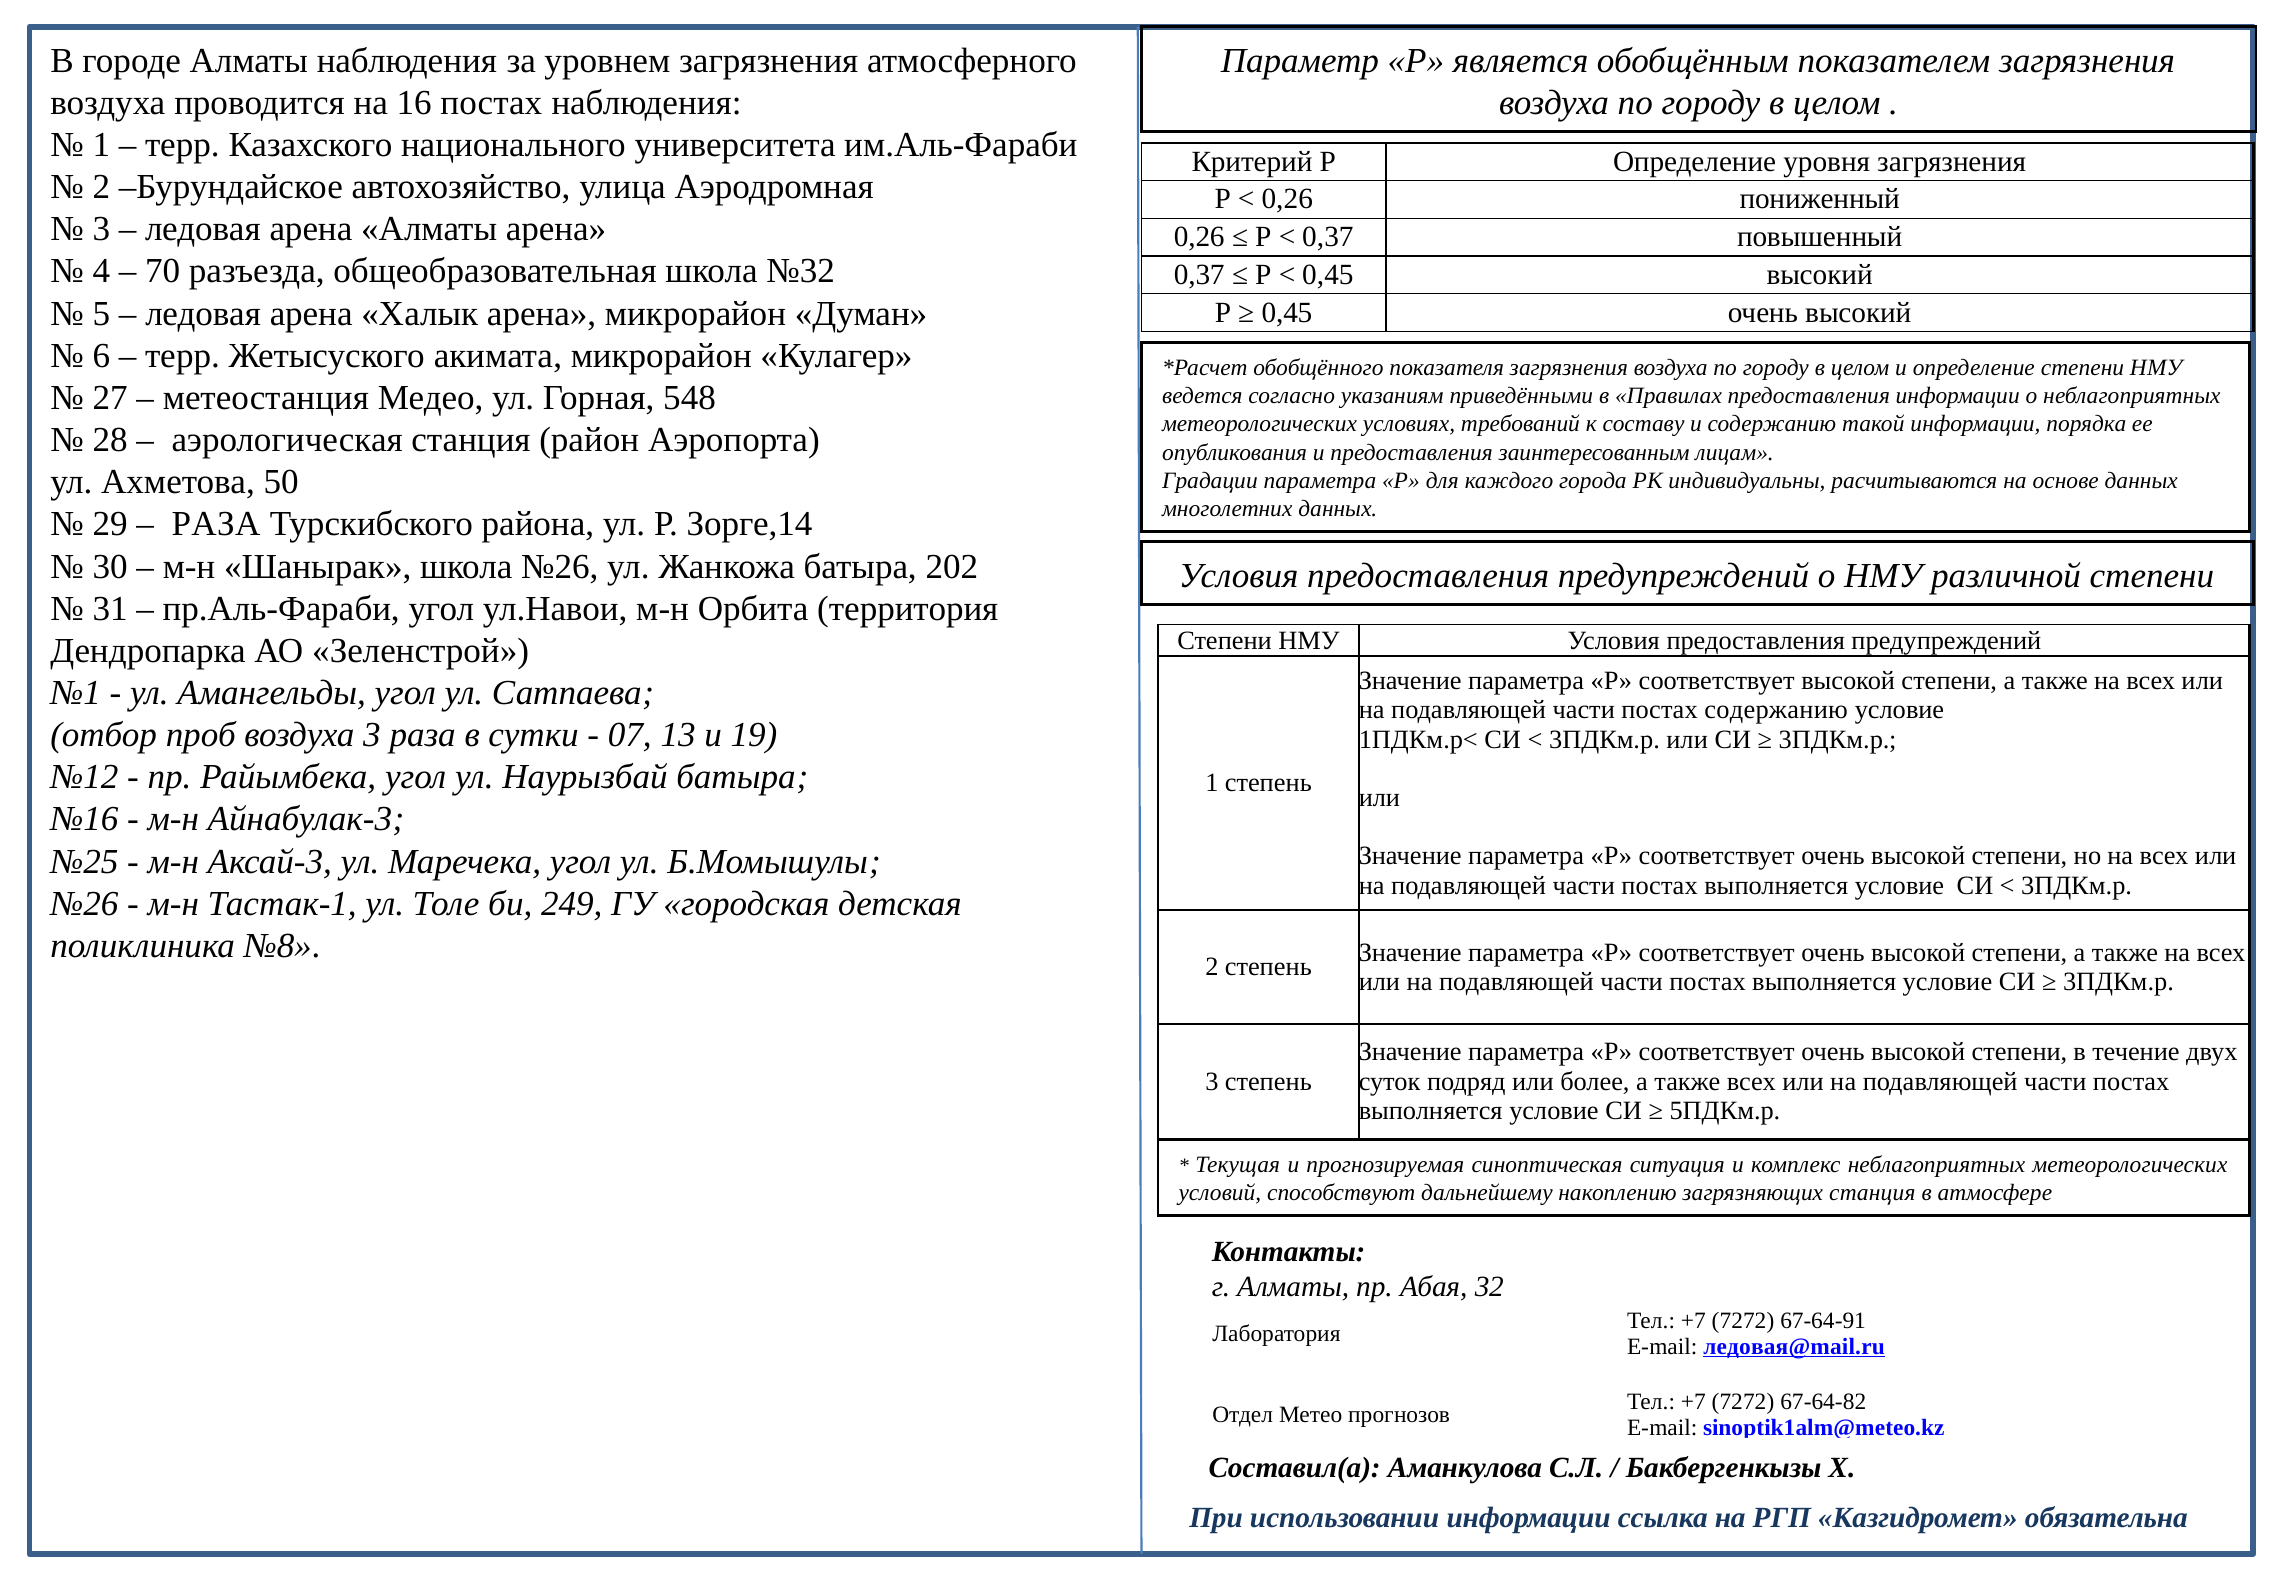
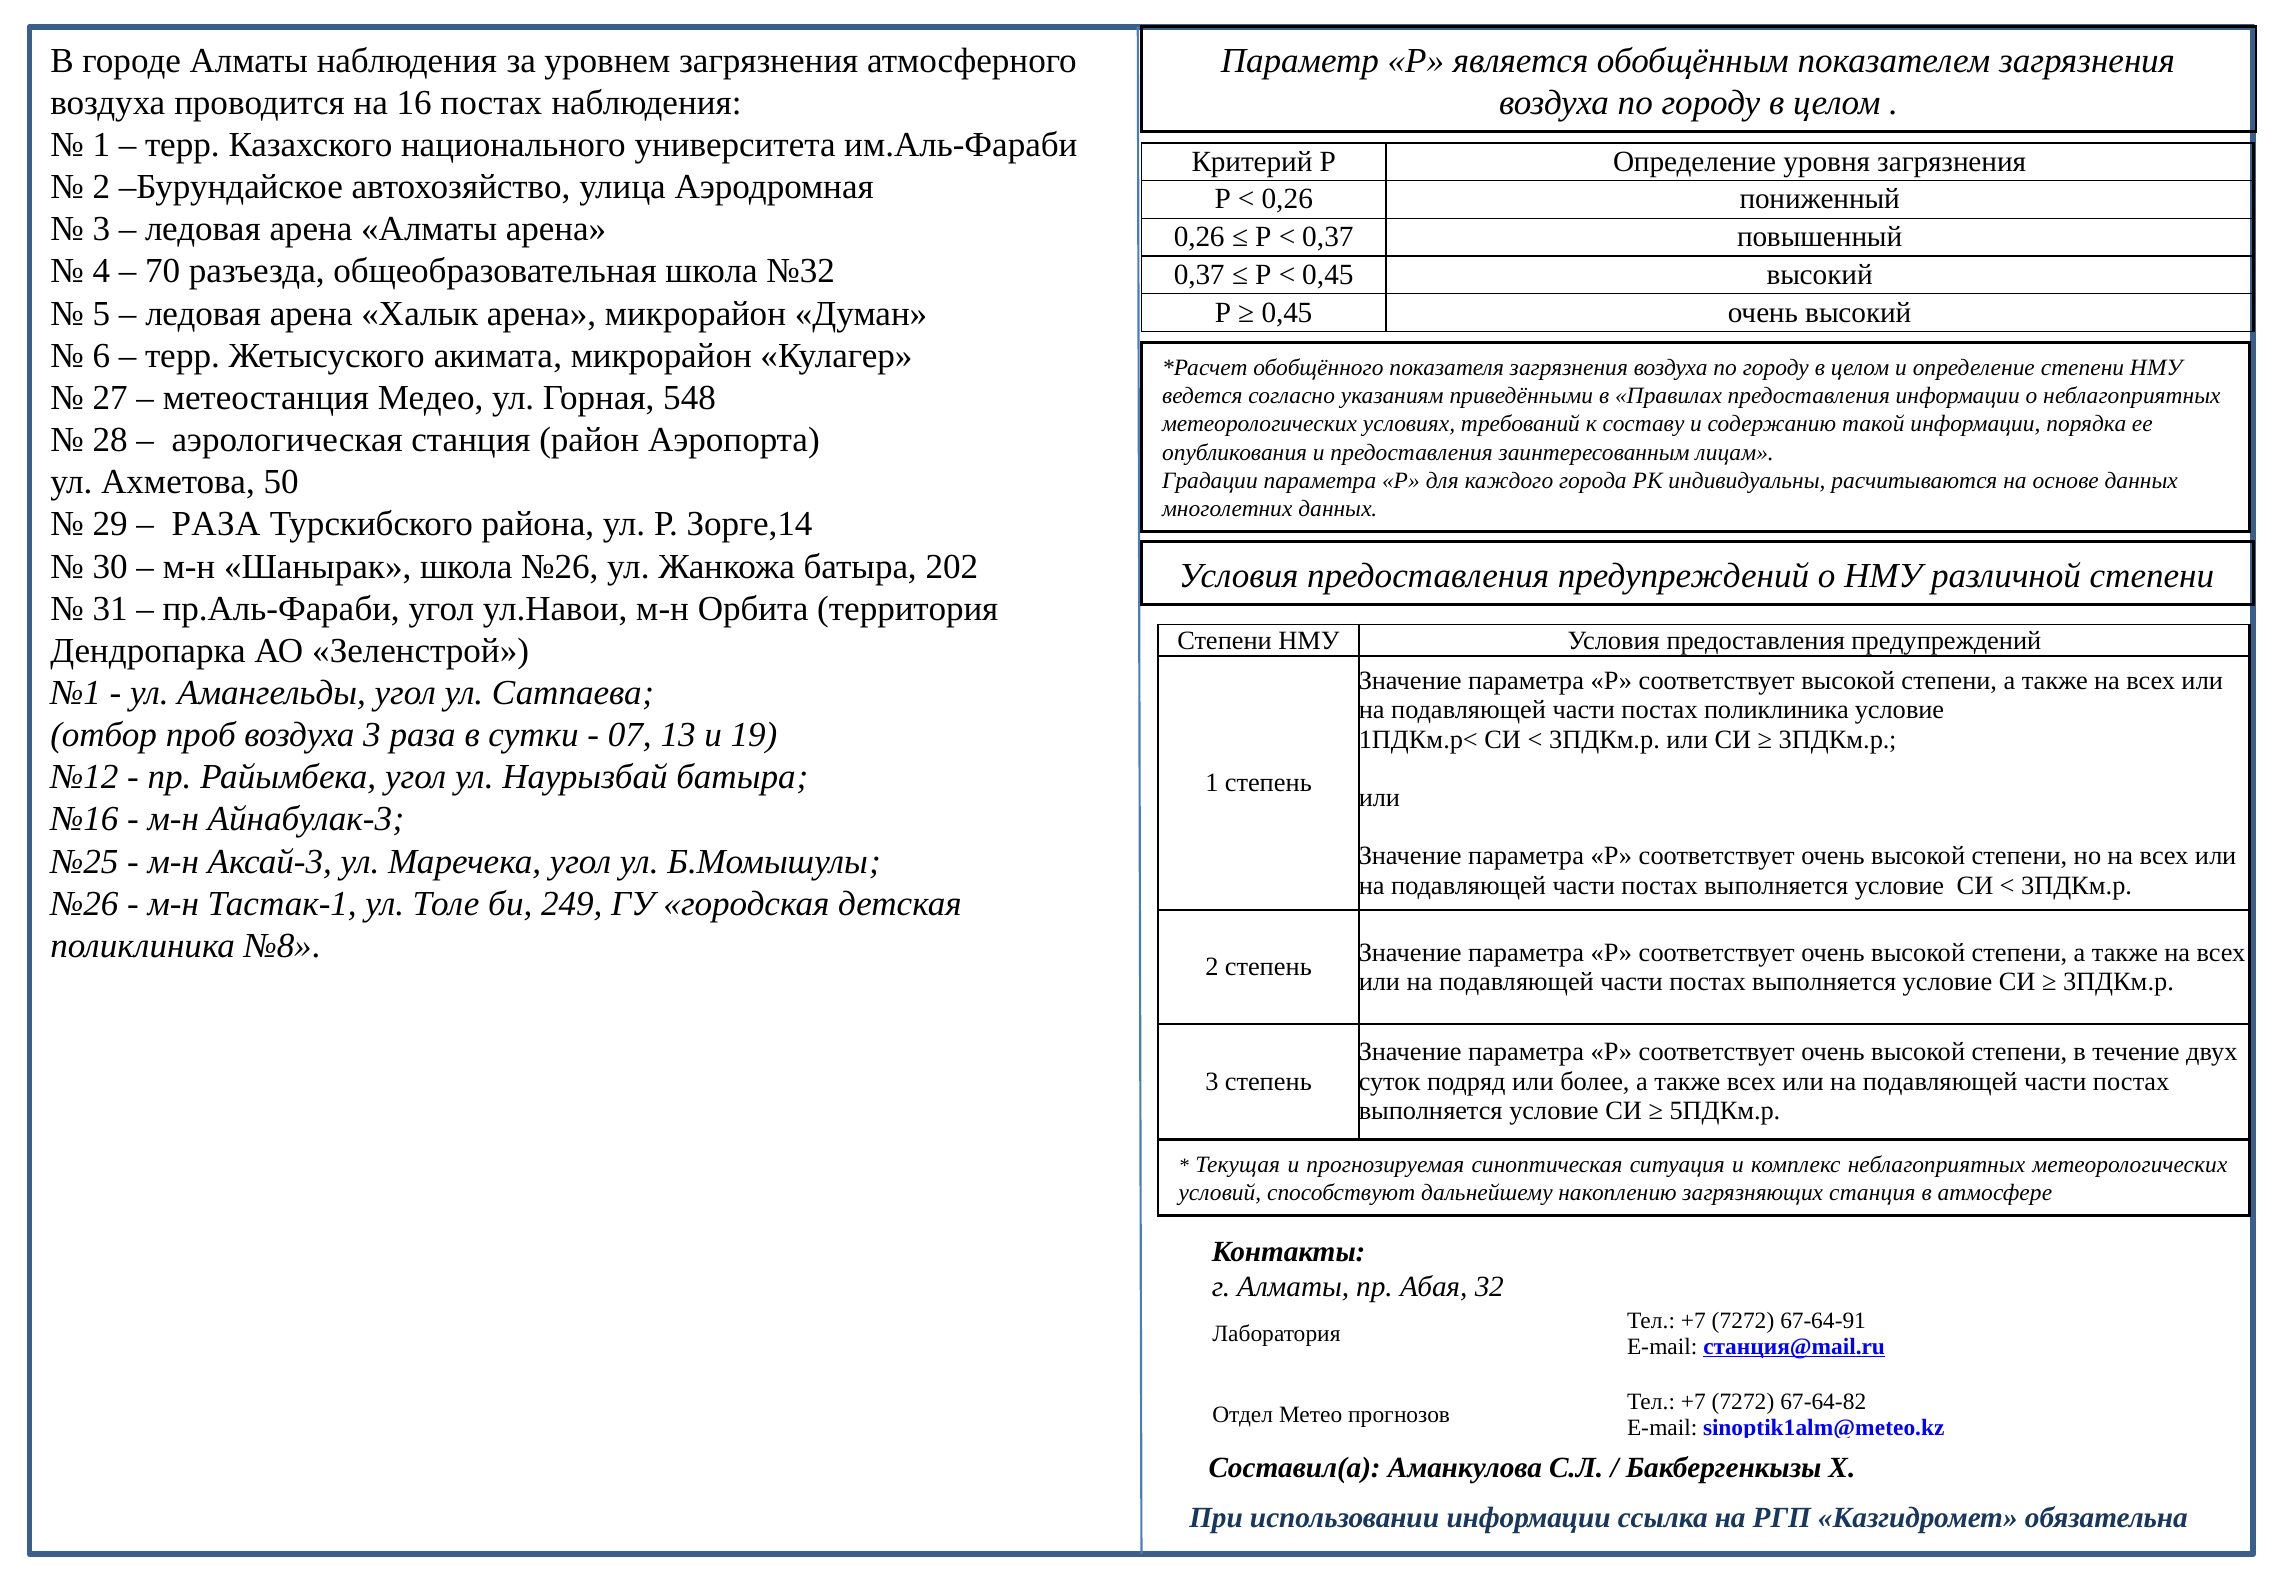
постах содержанию: содержанию -> поликлиника (1776, 710)
ледовая@mail.ru: ледовая@mail.ru -> станция@mail.ru (1794, 1346)
